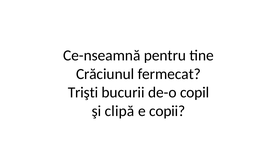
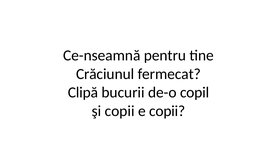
Trişti: Trişti -> Clipă (83, 92)
şi clipă: clipă -> copii (120, 111)
